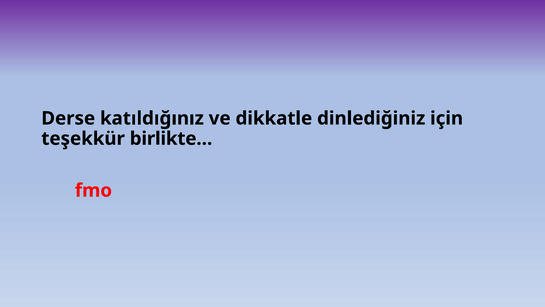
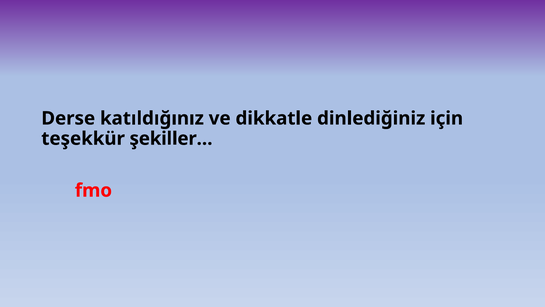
birlikte…: birlikte… -> şekiller… (171, 138)
